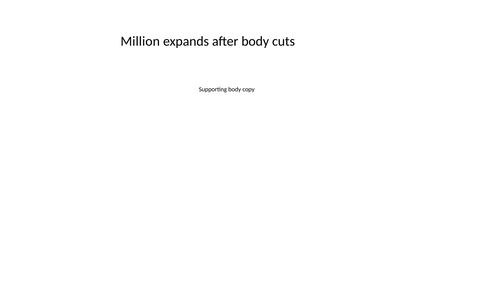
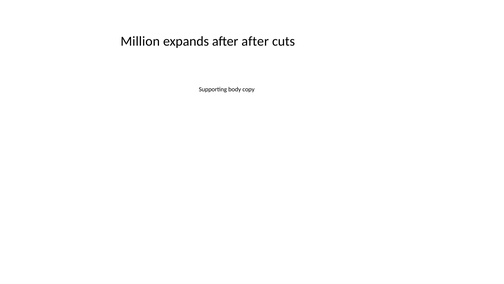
after body: body -> after (255, 41)
